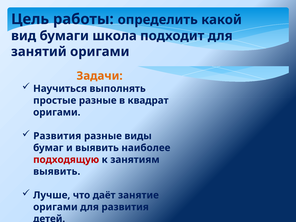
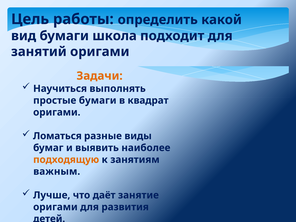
простые разные: разные -> бумаги (98, 100)
Развития: Развития -> Ломаться (57, 136)
подходящую colour: red -> orange (66, 160)
выявить: выявить -> важным (57, 171)
